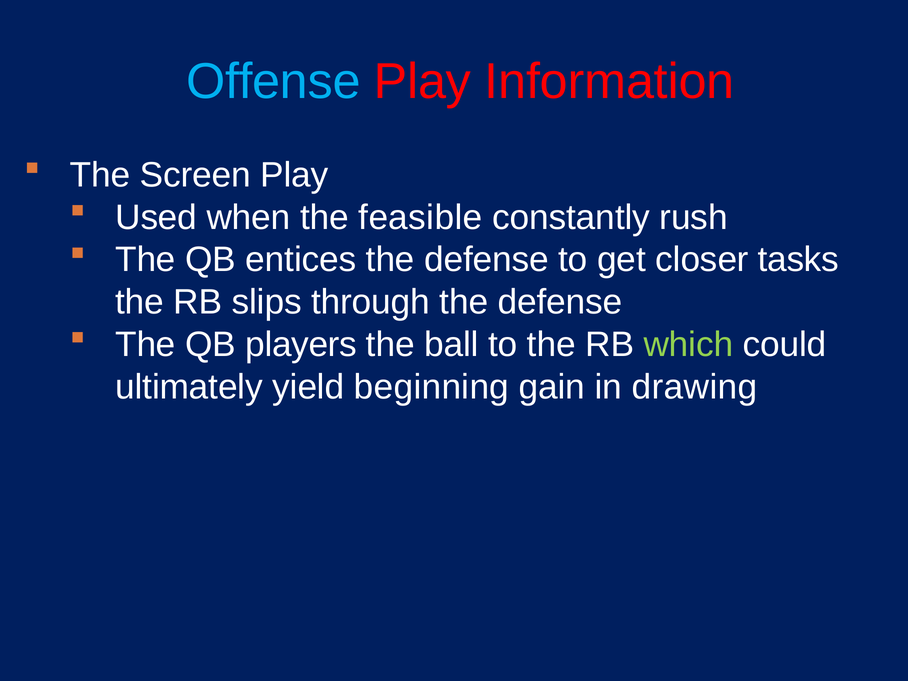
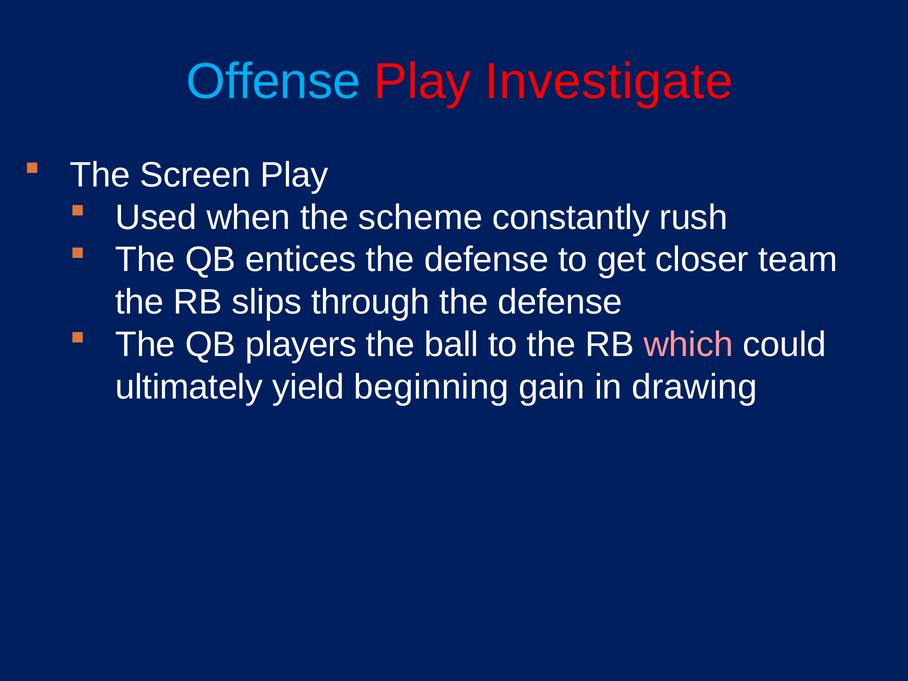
Information: Information -> Investigate (609, 82)
feasible: feasible -> scheme (421, 217)
tasks: tasks -> team (798, 260)
which colour: light green -> pink (688, 345)
